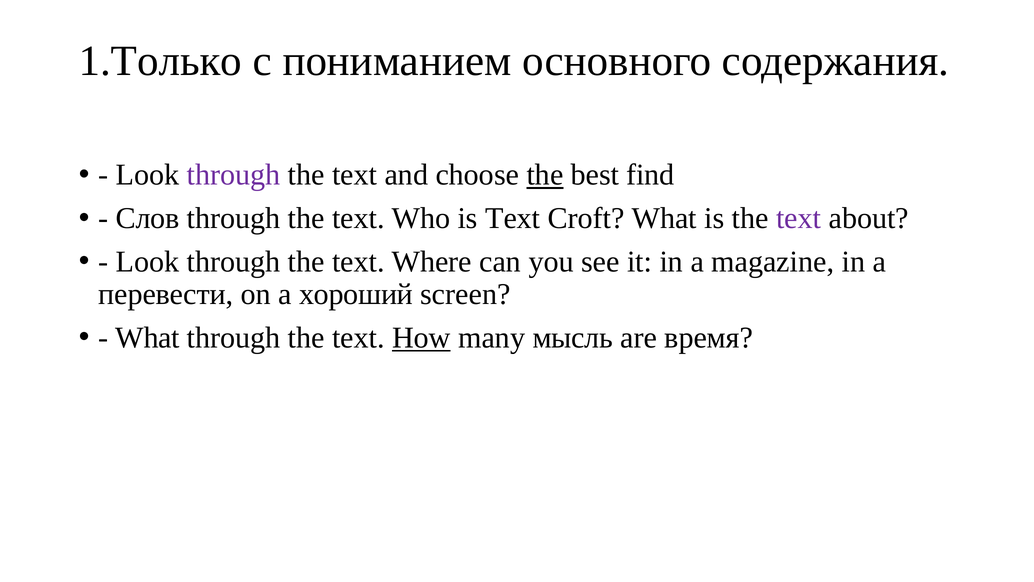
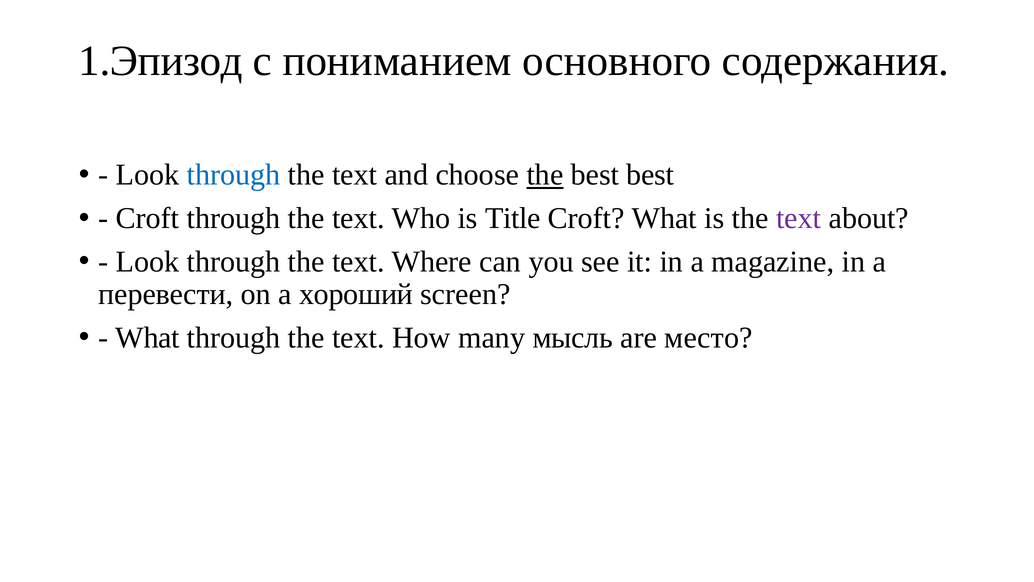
1.Только: 1.Только -> 1.Эпизод (161, 61)
through colour: purple -> blue (234, 175)
best find: find -> best (650, 175)
Слов: Слов -> Croft (147, 218)
is Text: Text -> Title (513, 218)
How underline: present -> none (421, 337)
время: время -> место (709, 337)
